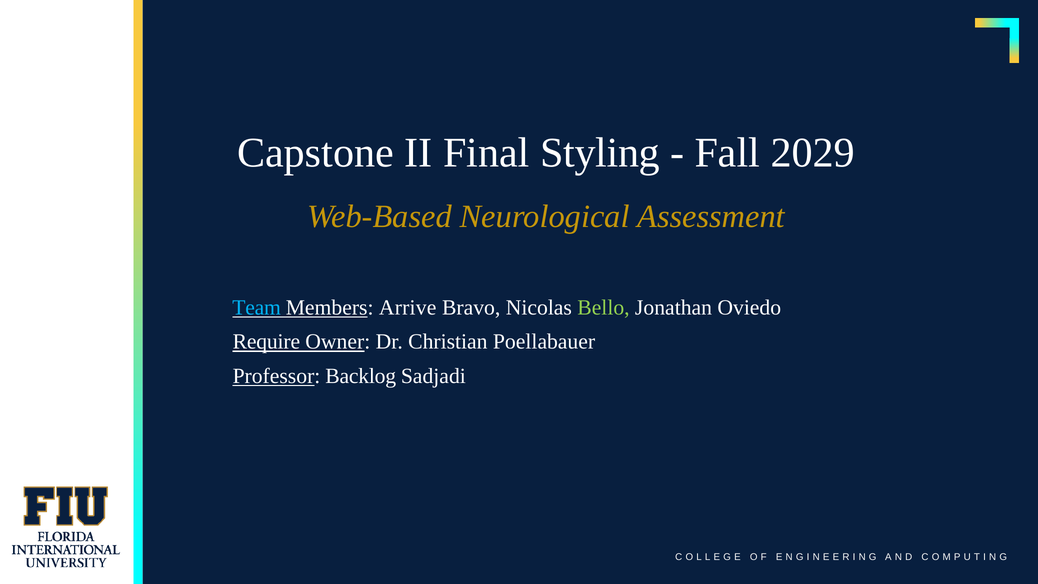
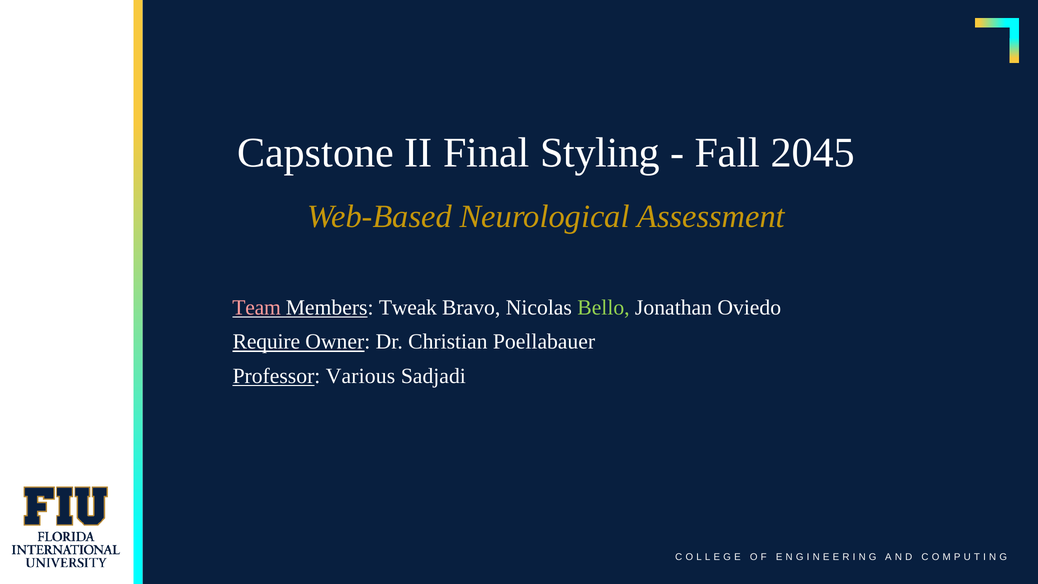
2029: 2029 -> 2045 (813, 153)
Team colour: light blue -> pink (257, 307)
Arrive: Arrive -> Tweak (408, 307)
Backlog: Backlog -> Various (361, 376)
